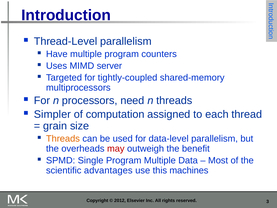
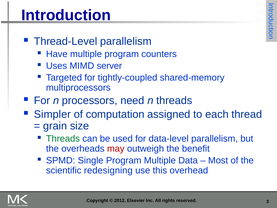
Threads colour: orange -> green (63, 139)
advantages: advantages -> redesigning (108, 170)
machines: machines -> overhead (189, 170)
